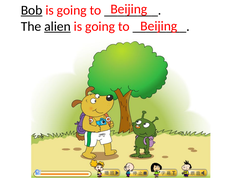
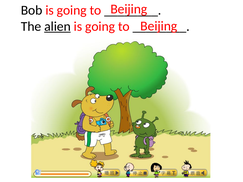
Bob underline: present -> none (32, 10)
